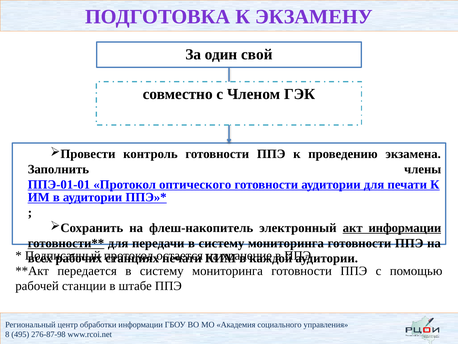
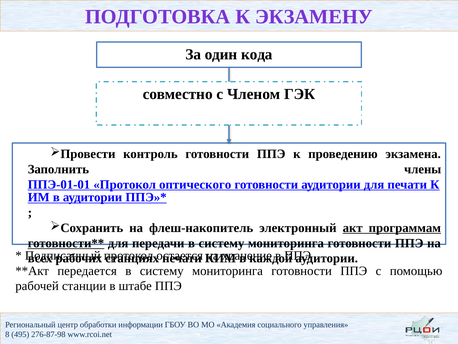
свой: свой -> кода (257, 54)
акт информации: информации -> программам (405, 228)
